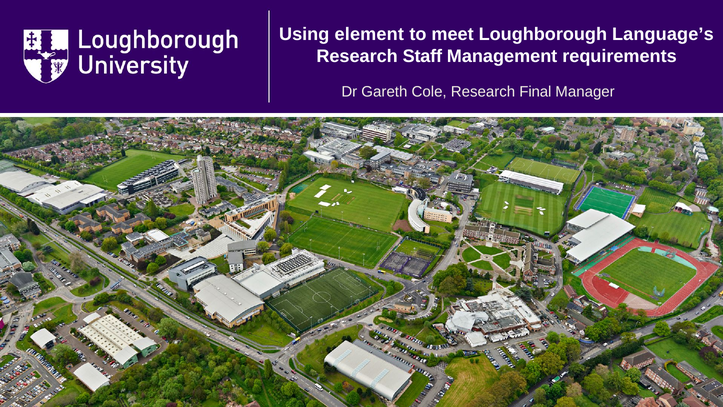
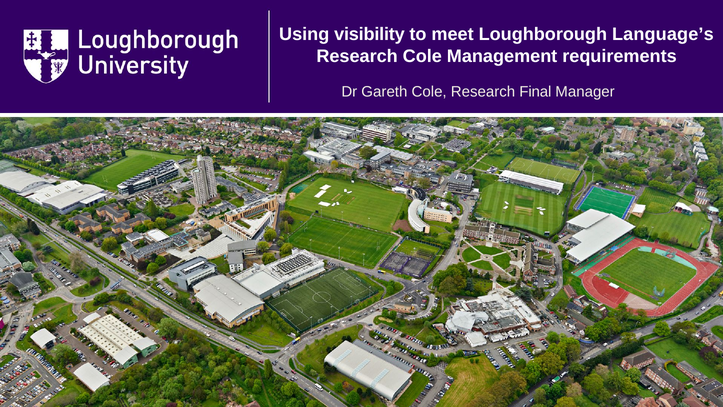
element: element -> visibility (369, 34)
Research Staff: Staff -> Cole (422, 56)
